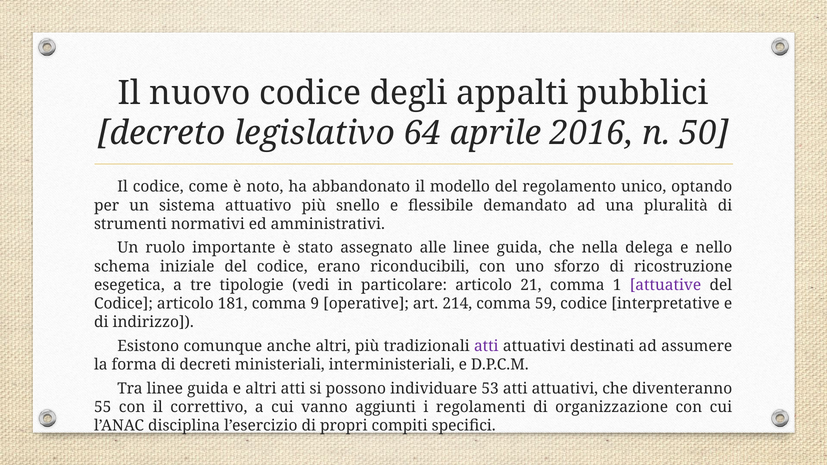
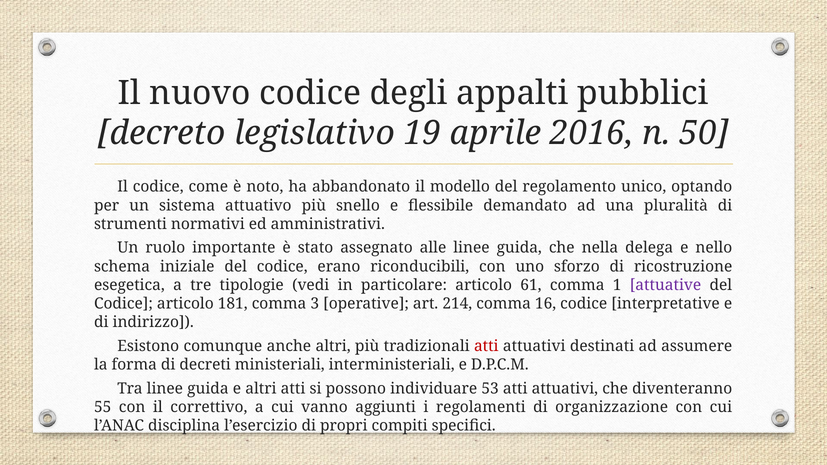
64: 64 -> 19 (422, 133)
21: 21 -> 61 (531, 285)
9: 9 -> 3 (315, 304)
59: 59 -> 16 (546, 304)
atti colour: purple -> red (486, 346)
